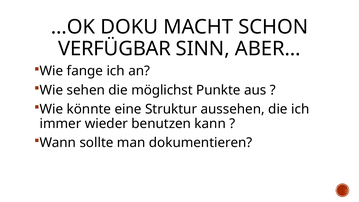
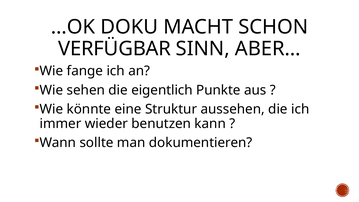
möglichst: möglichst -> eigentlich (162, 90)
